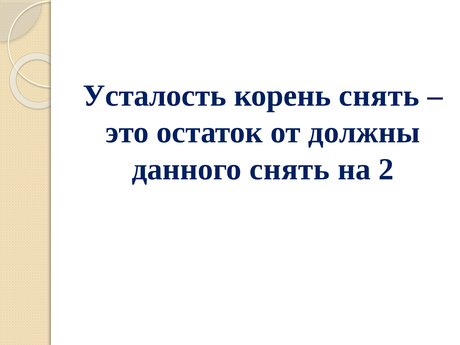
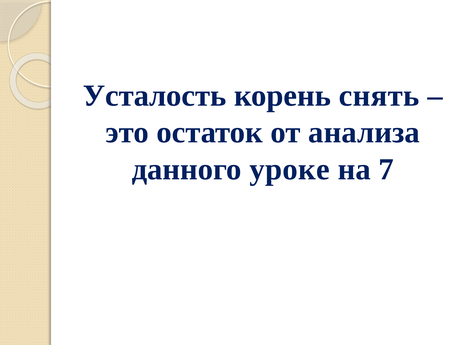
должны: должны -> анализа (364, 132)
данного снять: снять -> уроке (290, 169)
2: 2 -> 7 (386, 169)
